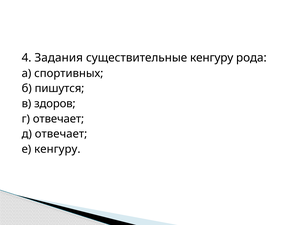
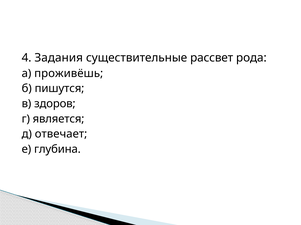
существительные кенгуру: кенгуру -> рассвет (212, 58)
спортивных: спортивных -> проживёшь (69, 74)
г отвечает: отвечает -> является (58, 119)
е кенгуру: кенгуру -> глубина (57, 150)
